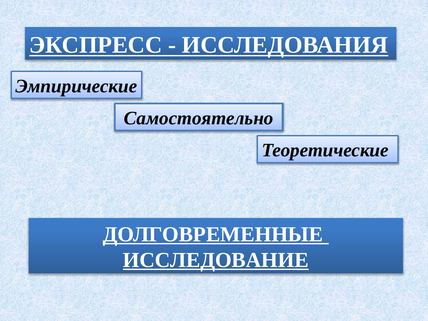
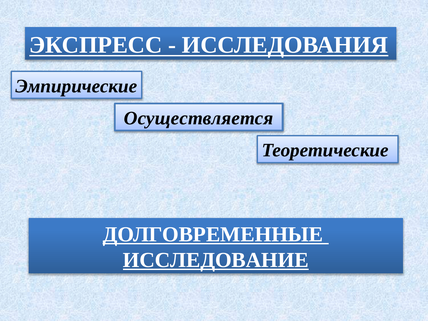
Самостоятельно: Самостоятельно -> Осуществляется (199, 118)
